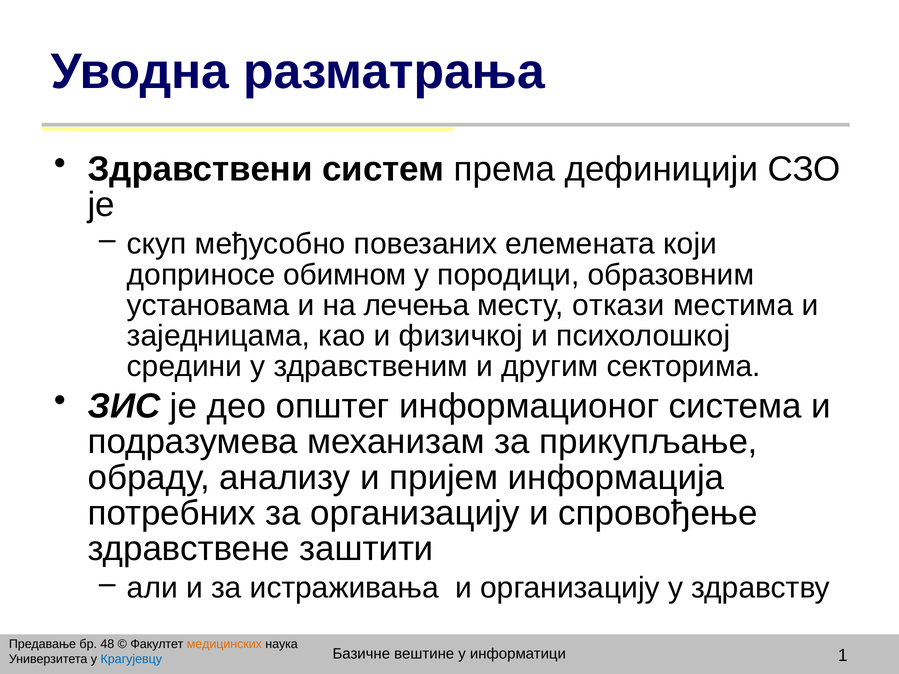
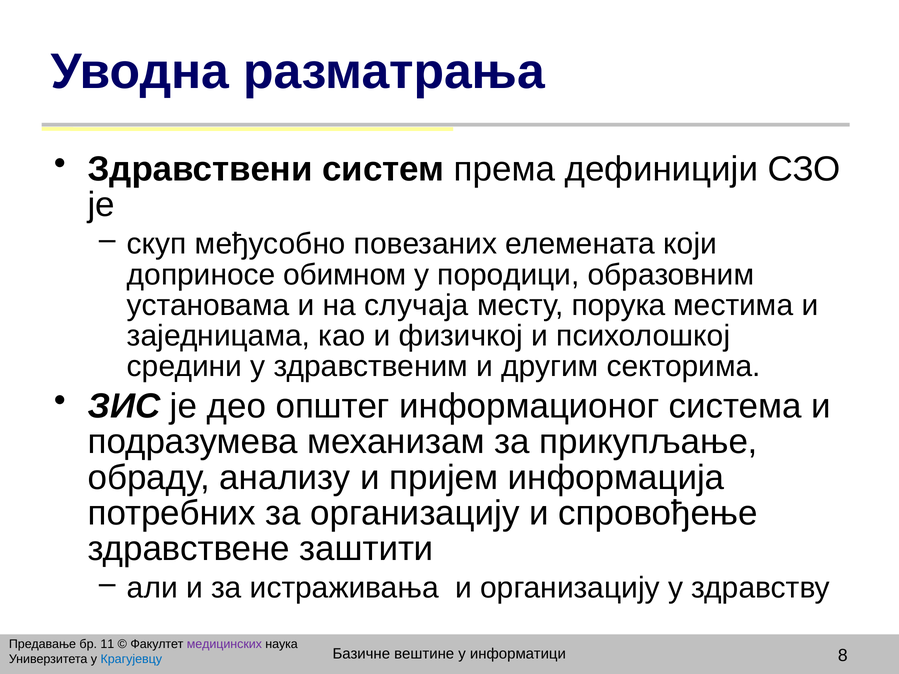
лечења: лечења -> случаја (416, 305)
откази: откази -> порука (619, 305)
48: 48 -> 11 (107, 645)
медицинских colour: orange -> purple (224, 645)
1: 1 -> 8 (843, 656)
